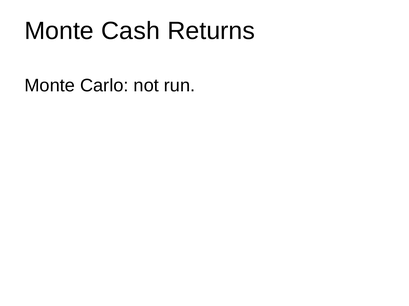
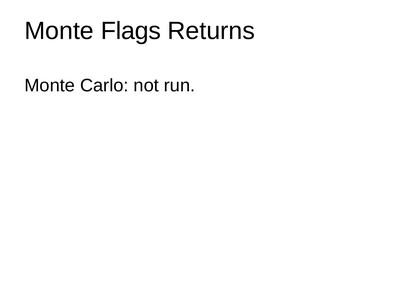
Cash: Cash -> Flags (131, 31)
